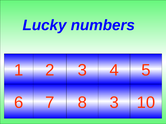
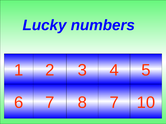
8 3: 3 -> 7 (114, 103)
